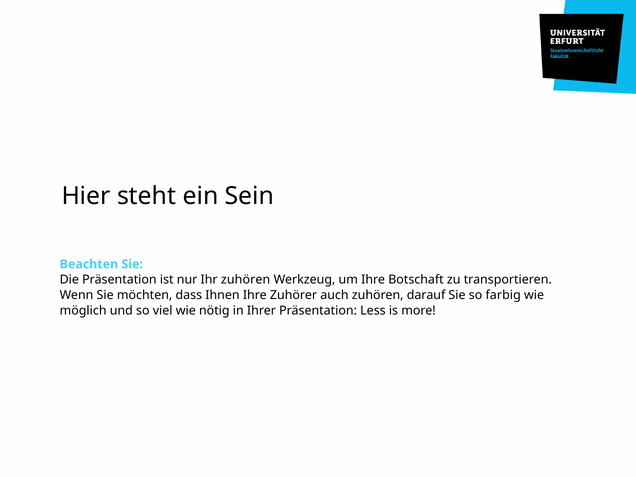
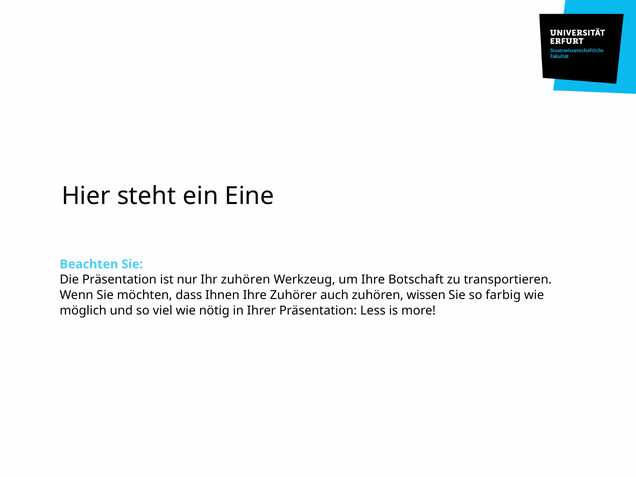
Sein: Sein -> Eine (250, 196)
darauf: darauf -> wissen (426, 295)
